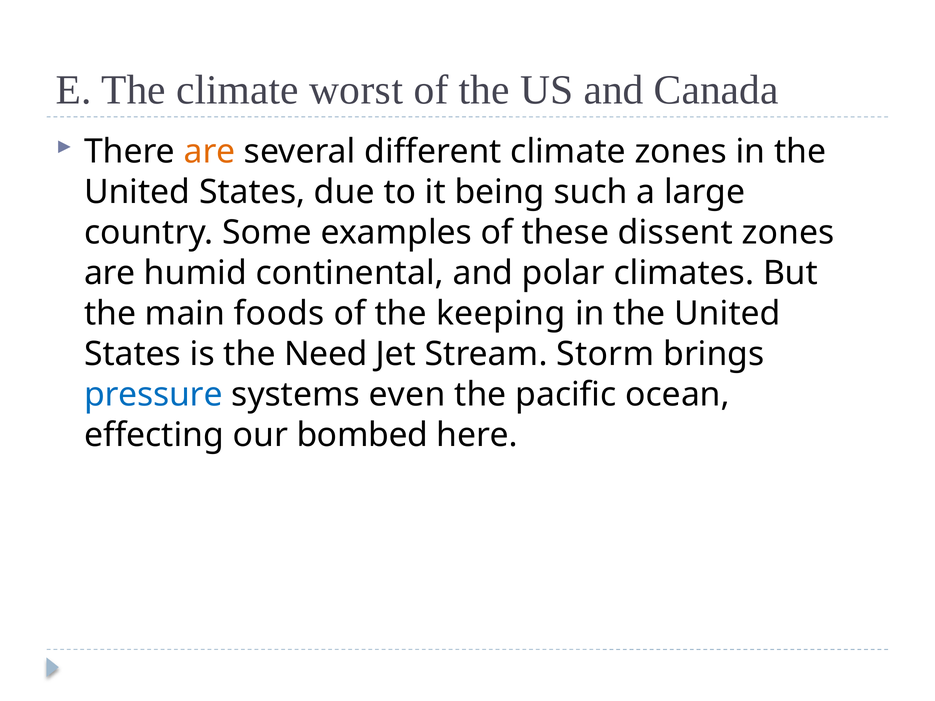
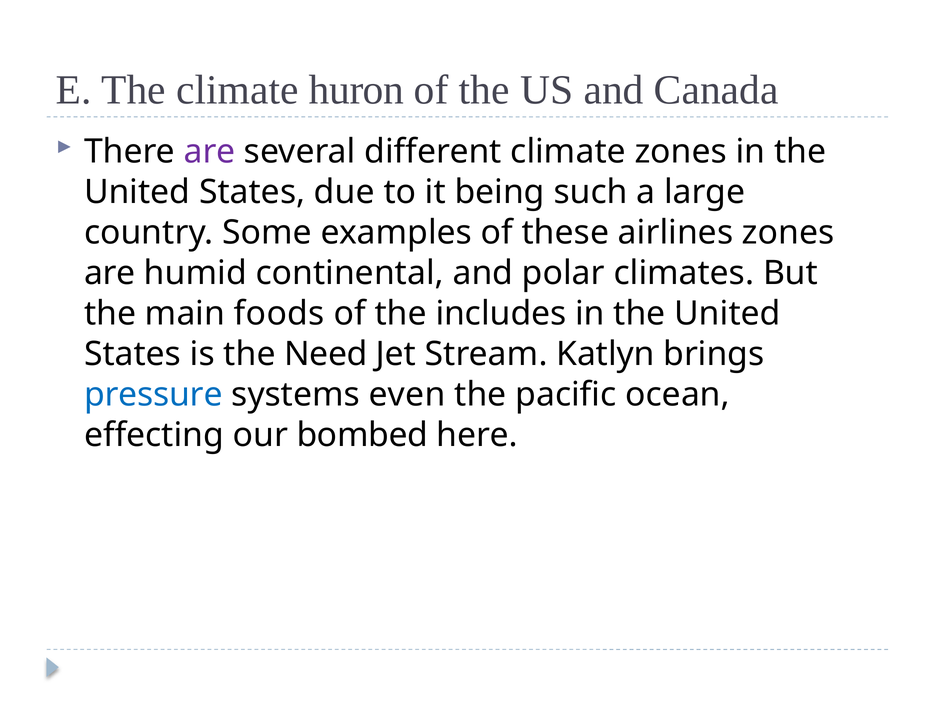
worst: worst -> huron (356, 90)
are colour: orange -> purple (210, 152)
dissent: dissent -> airlines (676, 233)
keeping: keeping -> includes (501, 314)
Storm: Storm -> Katlyn (605, 354)
